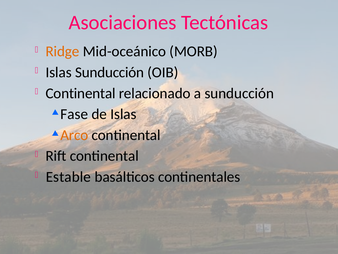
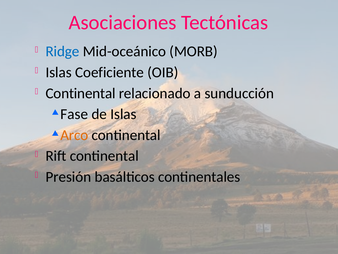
Ridge colour: orange -> blue (63, 51)
Islas Sunducción: Sunducción -> Coeficiente (110, 72)
Estable: Estable -> Presión (68, 177)
